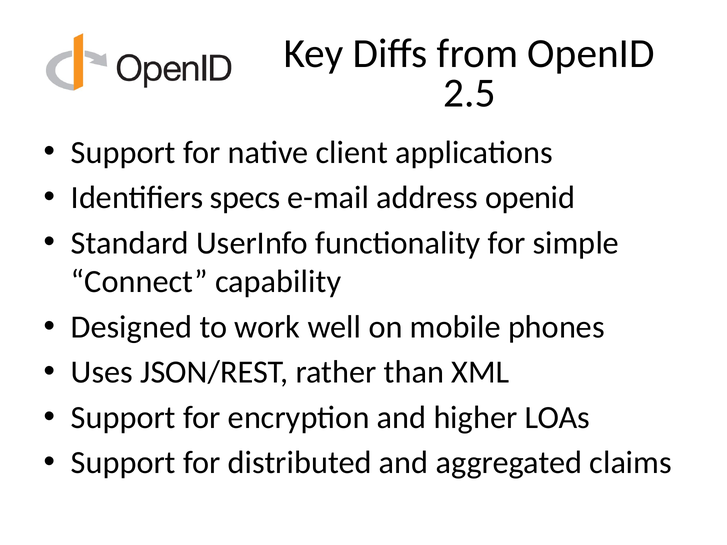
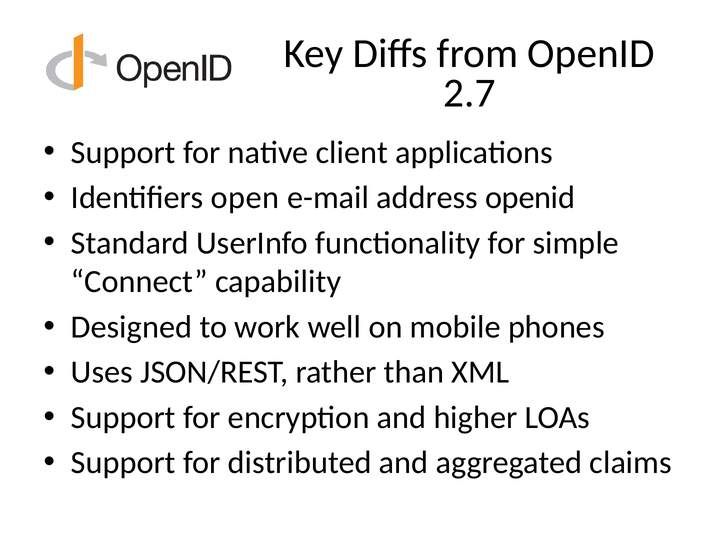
2.5: 2.5 -> 2.7 (469, 93)
specs: specs -> open (245, 198)
